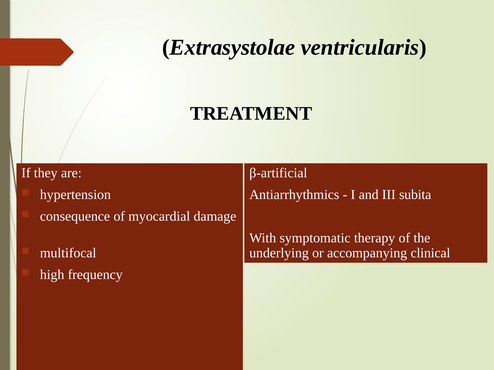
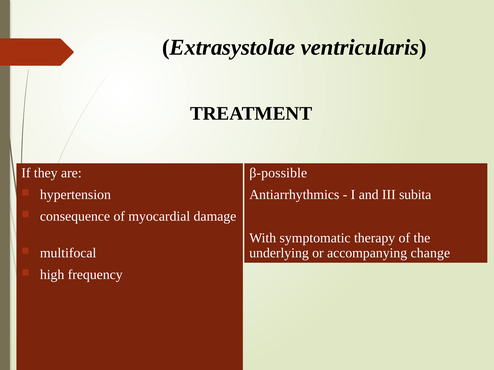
β-artificial: β-artificial -> β-possible (278, 173)
clinical: clinical -> change (430, 253)
